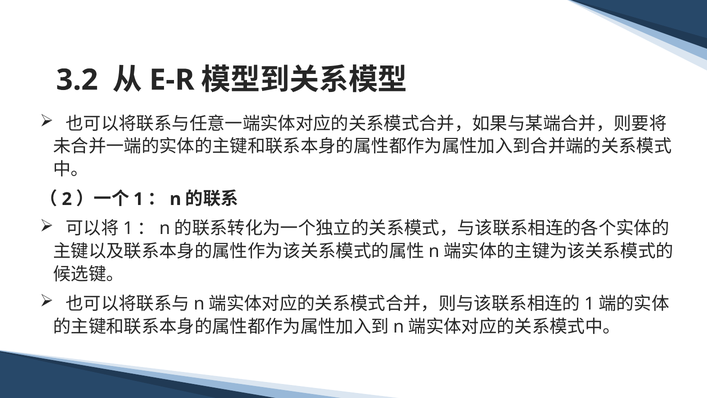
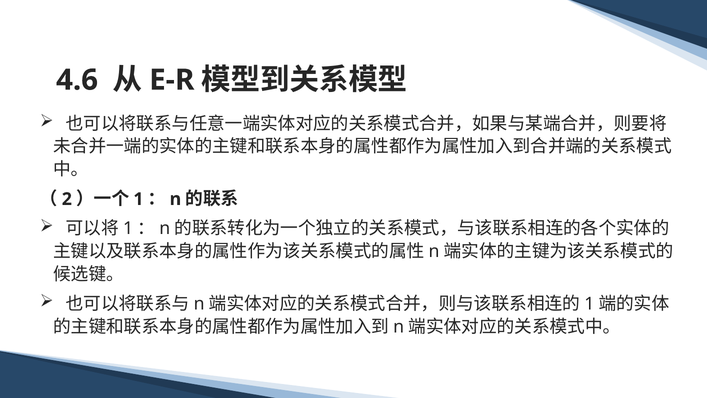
3.2: 3.2 -> 4.6 (77, 80)
